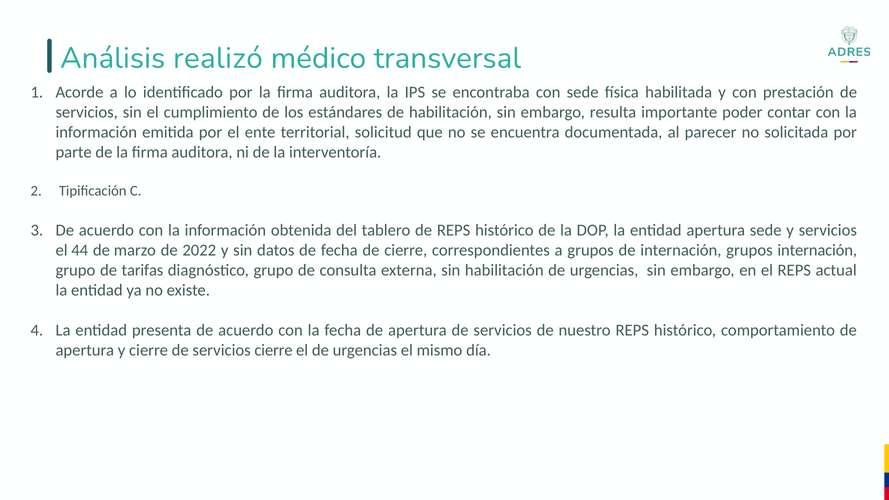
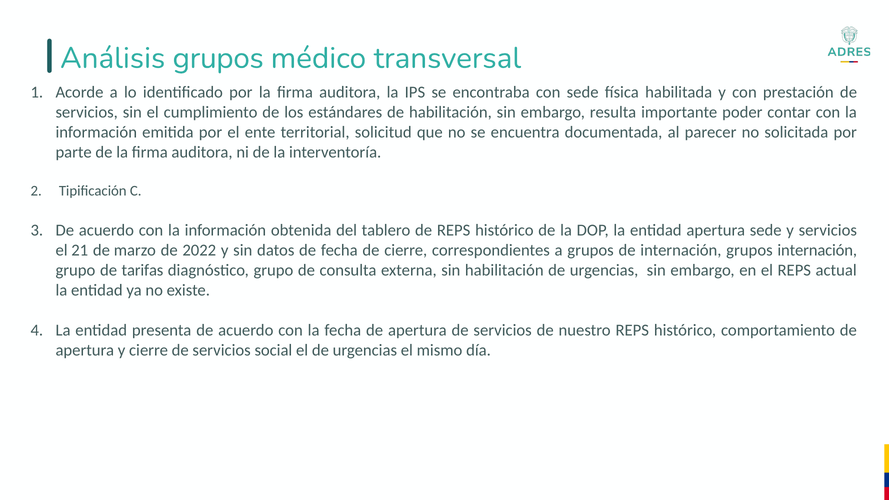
Análisis realizó: realizó -> grupos (218, 58)
44: 44 -> 21 (80, 250)
servicios cierre: cierre -> social (273, 350)
